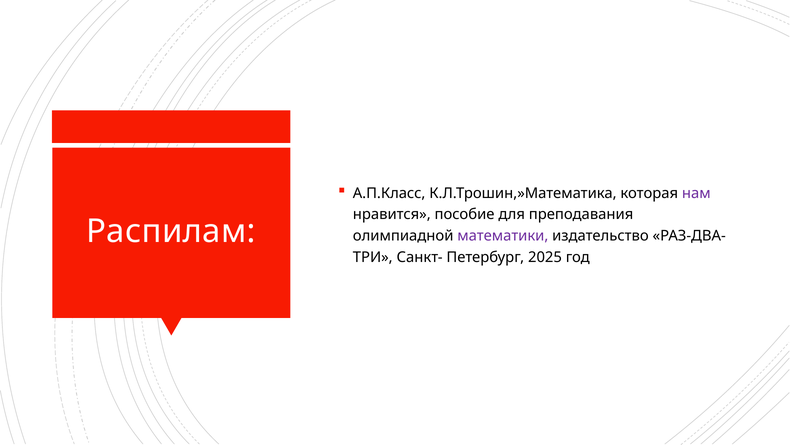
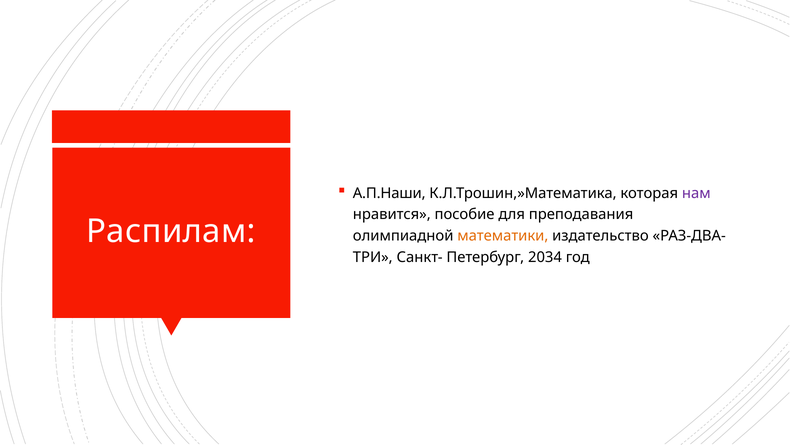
А.П.Класс: А.П.Класс -> А.П.Наши (389, 193)
математики colour: purple -> orange (503, 236)
2025: 2025 -> 2034 (545, 257)
